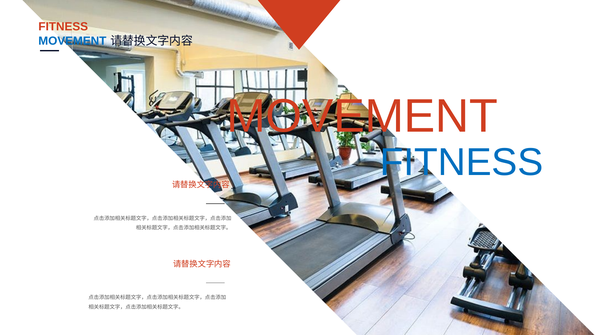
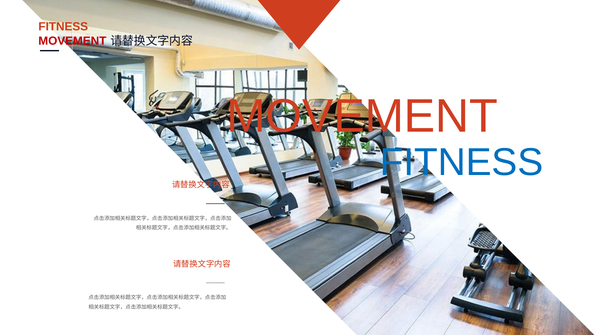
MOVEMENT colour: blue -> red (72, 41)
